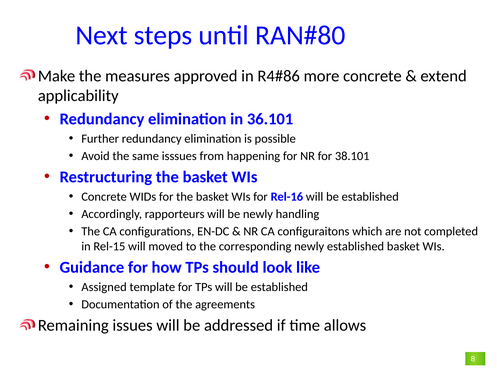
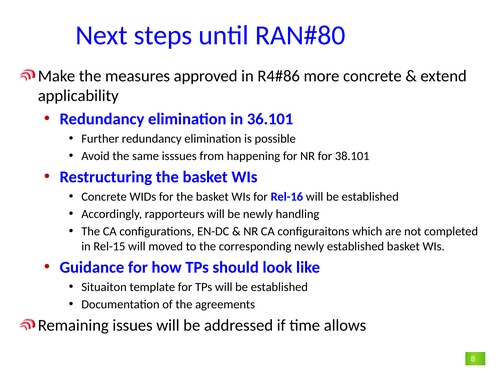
Assigned: Assigned -> Situaiton (104, 287)
